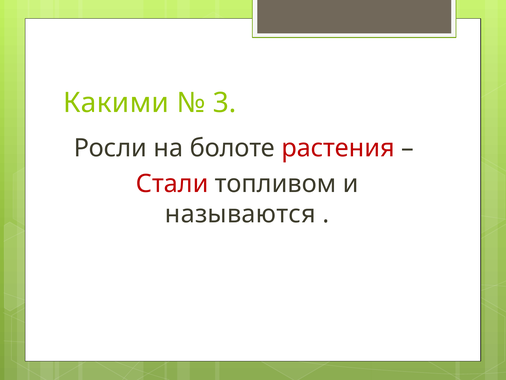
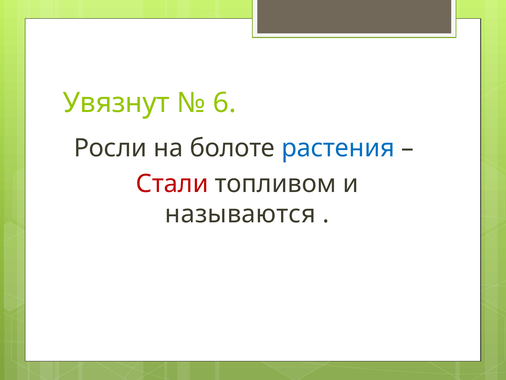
Какими: Какими -> Увязнут (116, 103)
3: 3 -> 6 (225, 103)
растения colour: red -> blue (338, 148)
